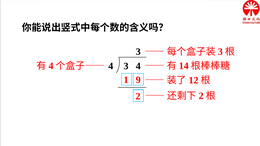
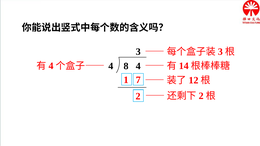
3: 3 -> 8 (126, 66)
9: 9 -> 7 (138, 80)
